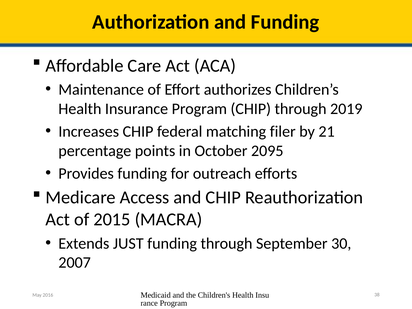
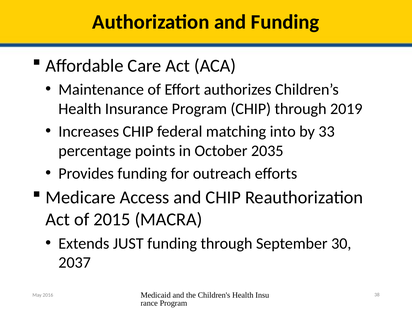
filer: filer -> into (283, 131)
21: 21 -> 33 (327, 131)
2095: 2095 -> 2035 (267, 151)
2007: 2007 -> 2037 (75, 263)
